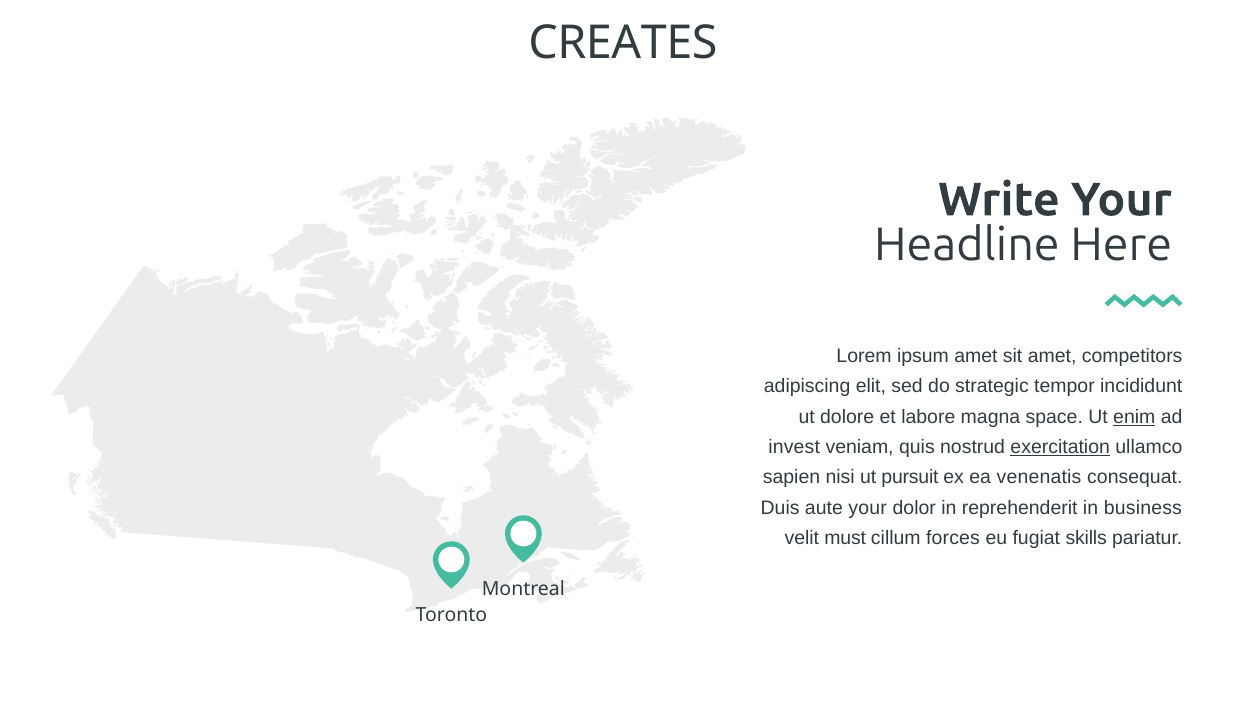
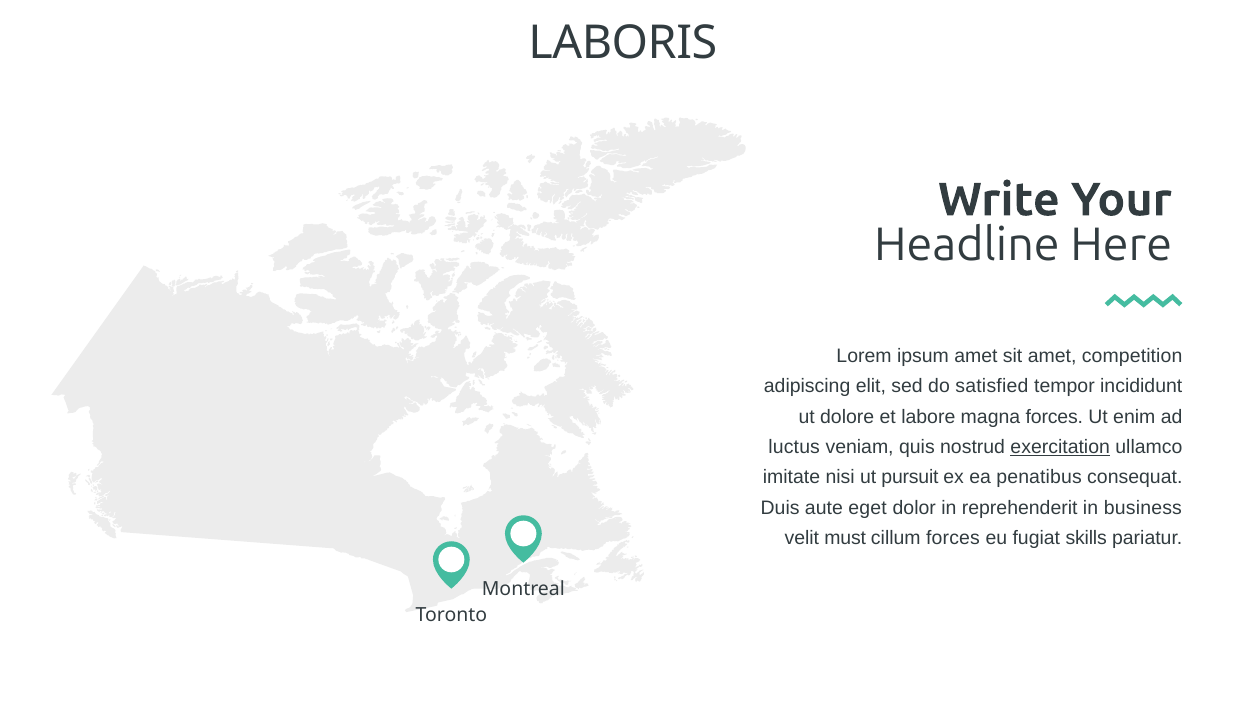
CREATES: CREATES -> LABORIS (623, 43)
competitors: competitors -> competition (1132, 356)
strategic: strategic -> satisfied (992, 386)
magna space: space -> forces (1054, 417)
enim underline: present -> none (1134, 417)
invest: invest -> luctus (794, 447)
sapien: sapien -> imitate (792, 477)
venenatis: venenatis -> penatibus (1039, 477)
aute your: your -> eget (868, 508)
